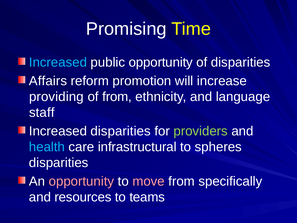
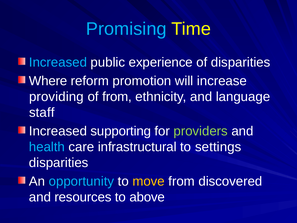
Promising colour: white -> light blue (126, 29)
public opportunity: opportunity -> experience (161, 62)
Affairs: Affairs -> Where (48, 81)
Increased disparities: disparities -> supporting (121, 131)
spheres: spheres -> settings (218, 147)
opportunity colour: pink -> light blue (81, 181)
move colour: pink -> yellow (149, 181)
specifically: specifically -> discovered (230, 181)
teams: teams -> above (147, 197)
